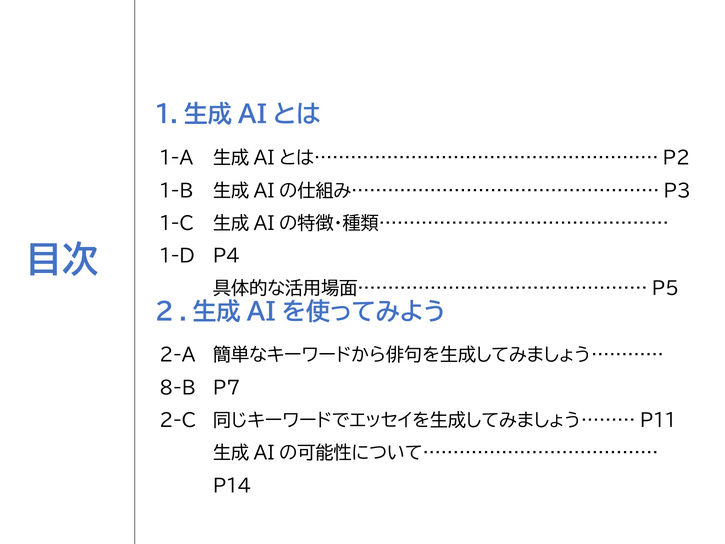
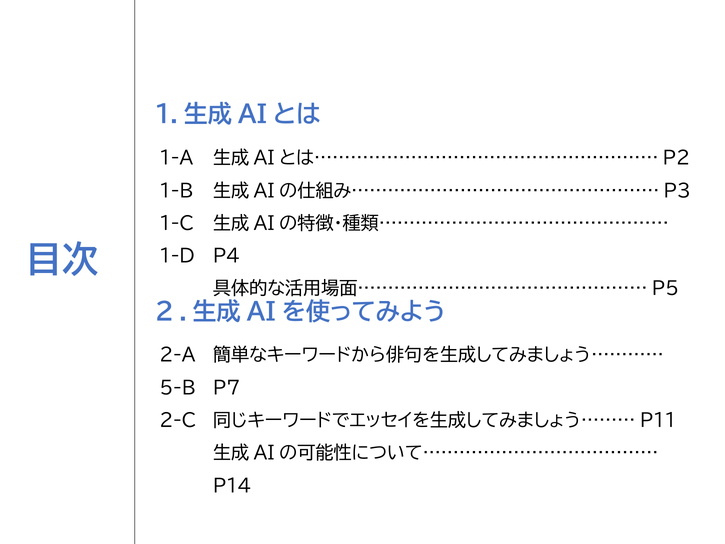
8-B: 8-B -> 5-B (178, 388)
